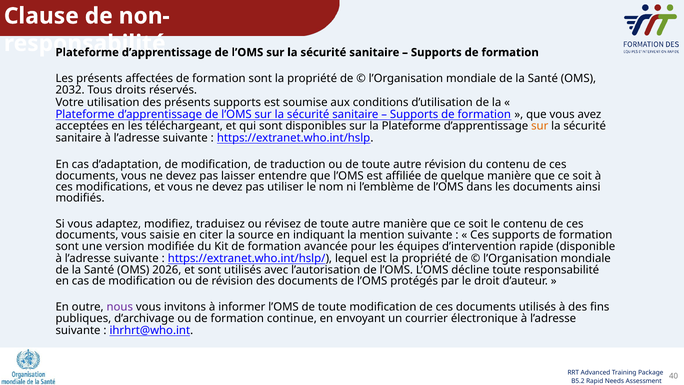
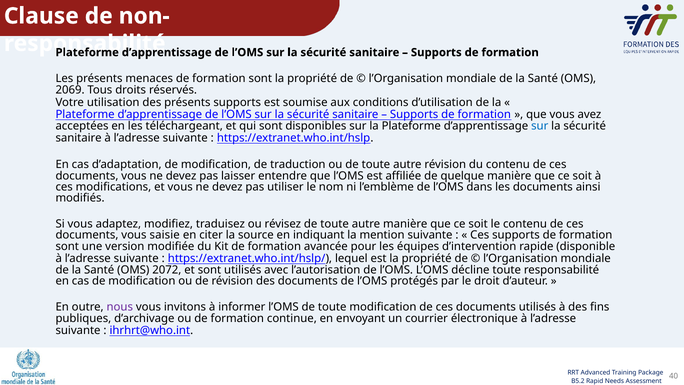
affectées: affectées -> menaces (149, 79)
2032: 2032 -> 2069 (70, 90)
sur colour: orange -> blue (540, 126)
2026: 2026 -> 2072 (167, 270)
